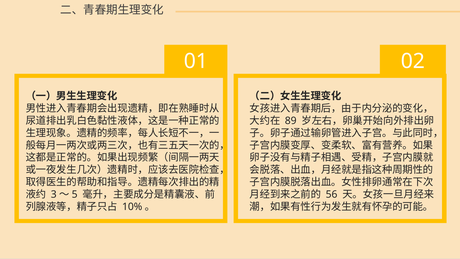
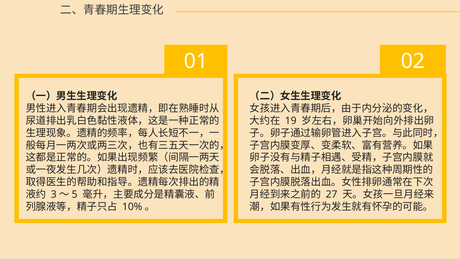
89: 89 -> 19 (291, 121)
56: 56 -> 27 (332, 194)
